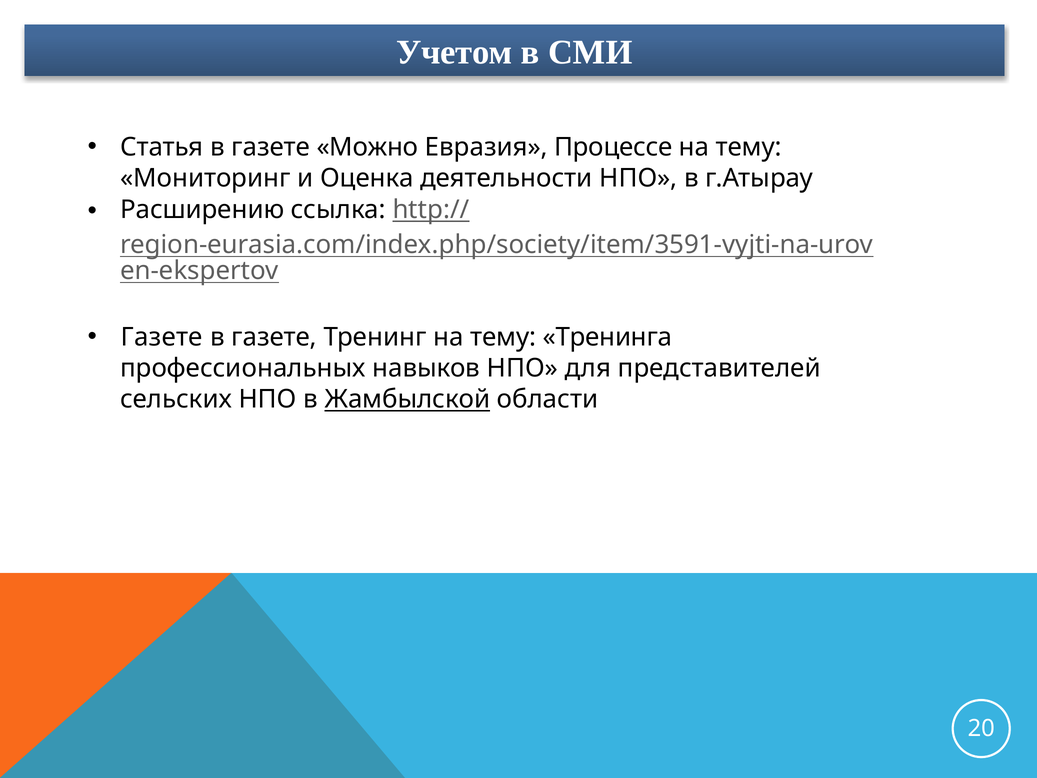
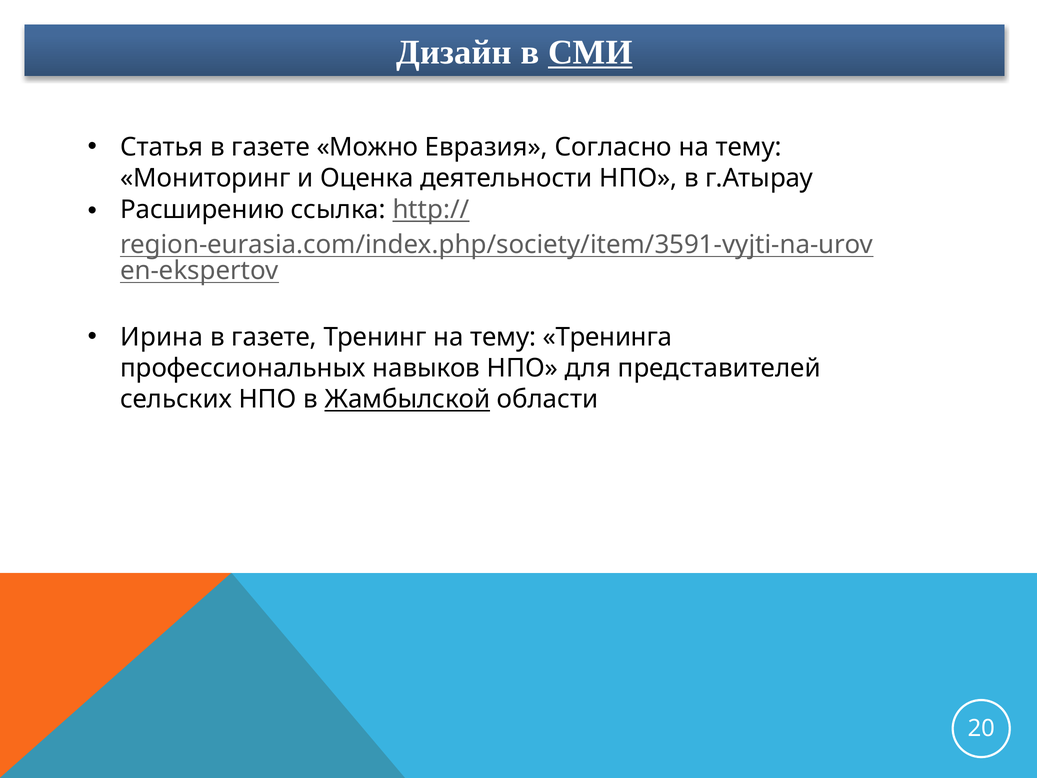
Учетом: Учетом -> Дизайн (454, 53)
СМИ underline: none -> present (590, 53)
Процессе: Процессе -> Согласно (613, 147)
Газете: Газете -> Ирина (162, 337)
